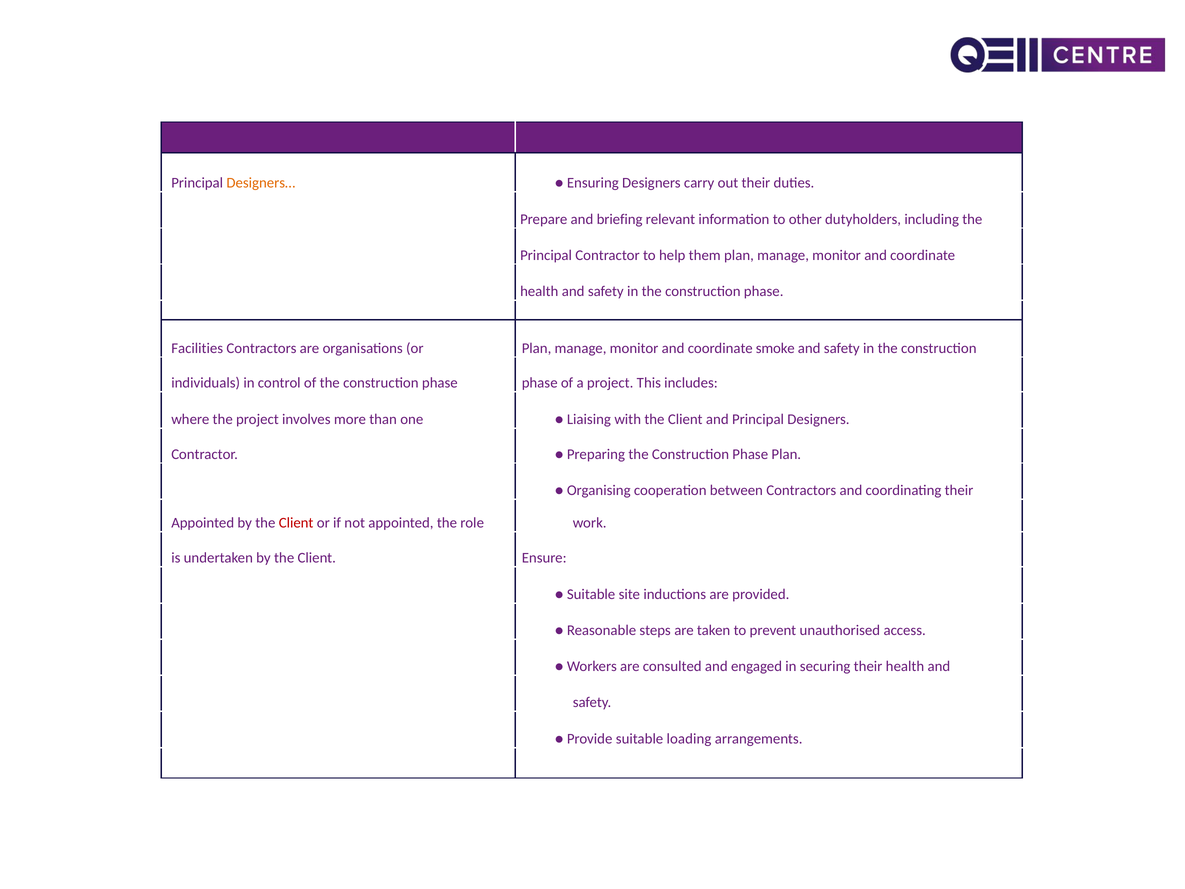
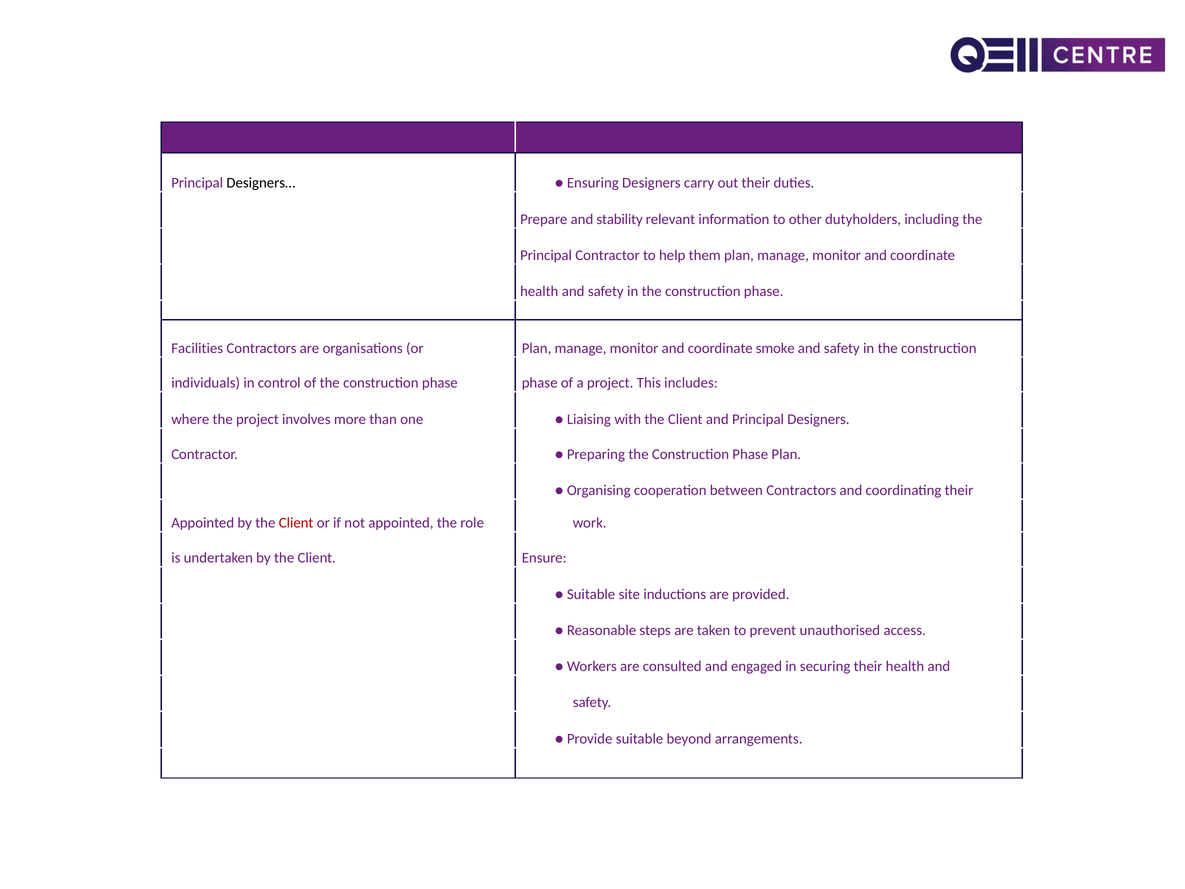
Designers… colour: orange -> black (261, 183)
briefing: briefing -> stability (620, 219)
loading: loading -> beyond (689, 739)
